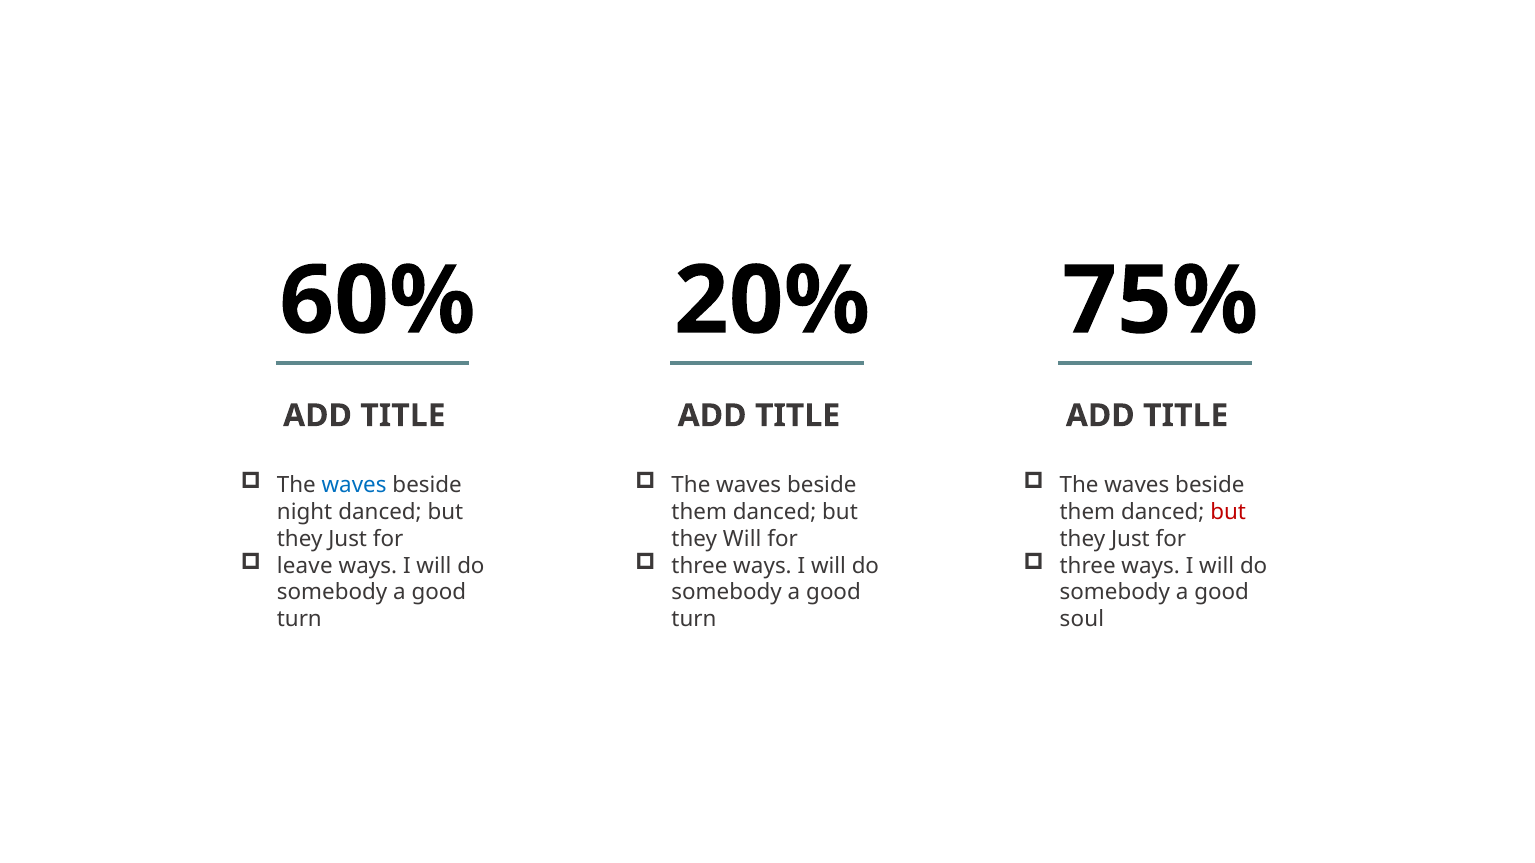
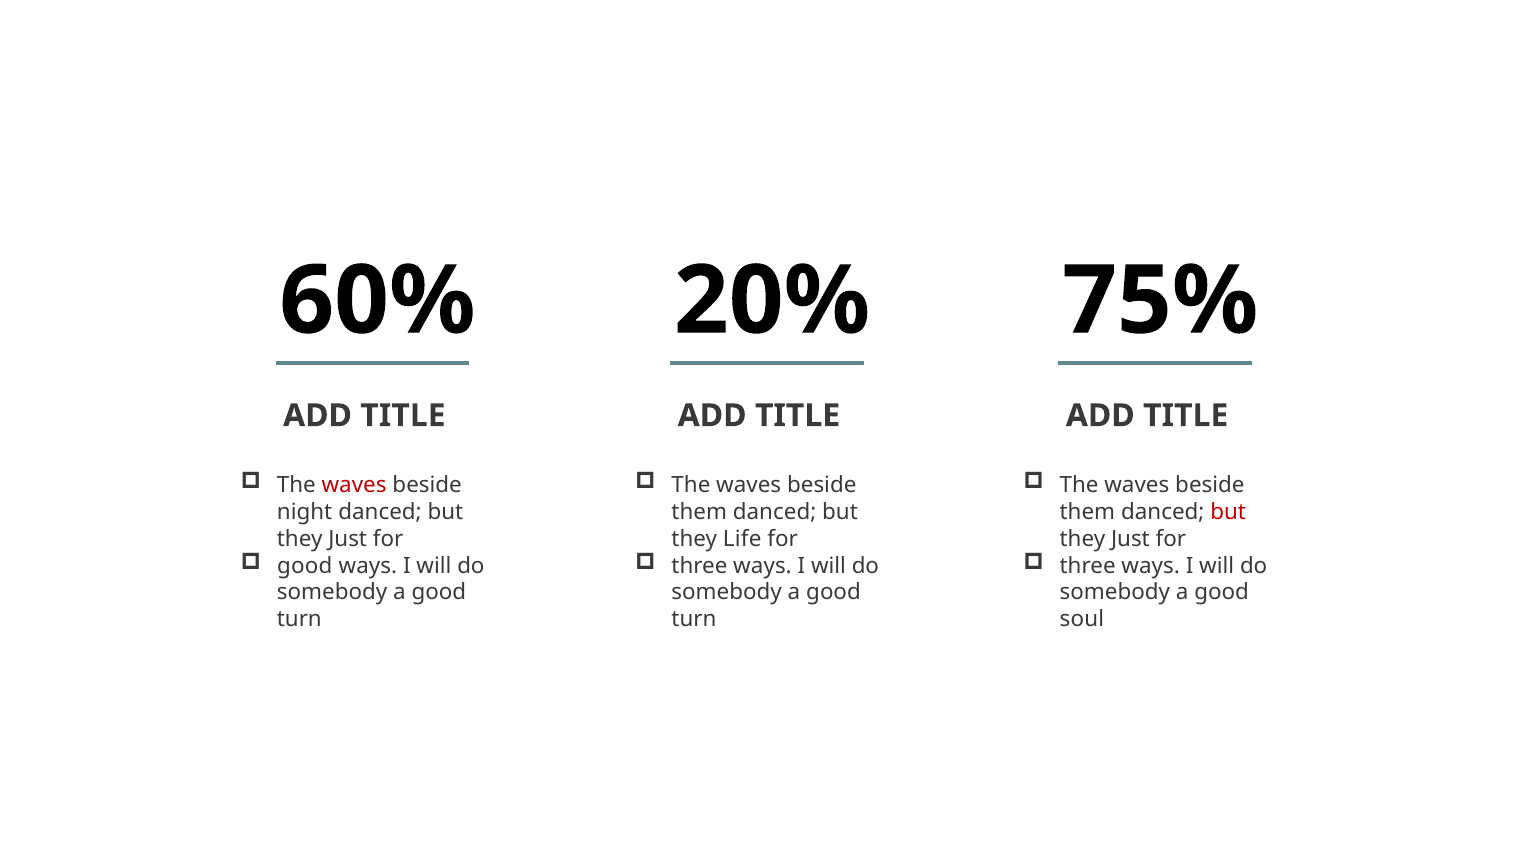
waves colour: blue -> red (354, 485)
they Will: Will -> Life (742, 539)
leave: leave -> good (305, 566)
